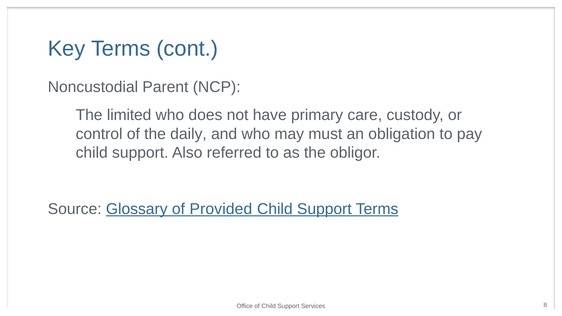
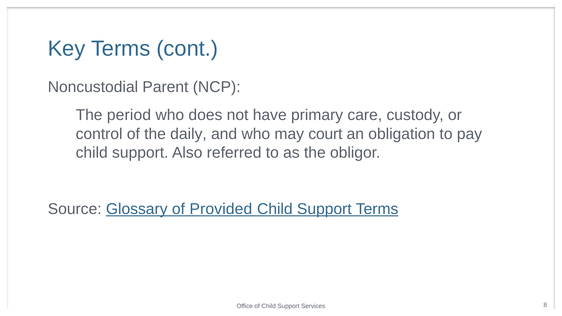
limited: limited -> period (129, 115)
must: must -> court (325, 134)
